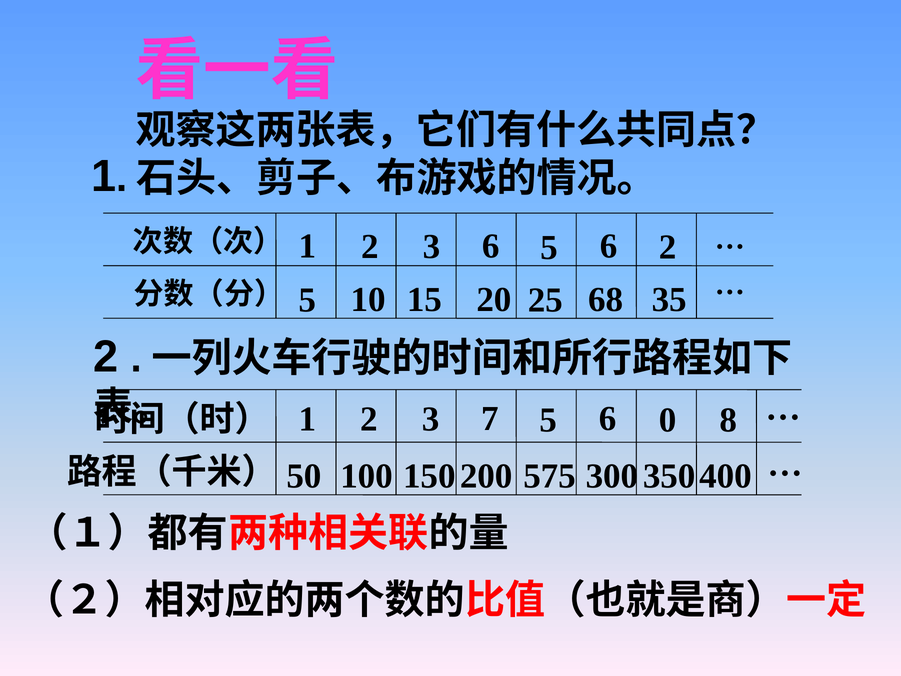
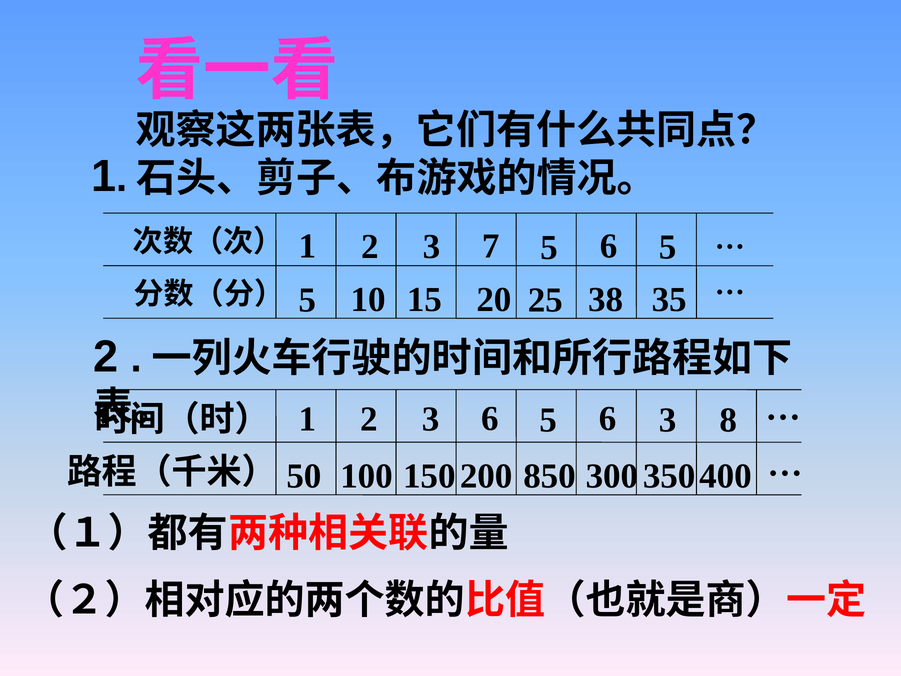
3 6: 6 -> 7 (491, 246)
5 6 2: 2 -> 5 (668, 247)
68: 68 -> 38 (606, 300)
3 7: 7 -> 6 (490, 418)
6 0: 0 -> 3 (668, 420)
575: 575 -> 850 (550, 476)
